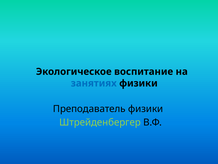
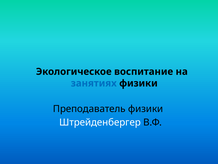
Штрейденбергер colour: light green -> white (100, 122)
